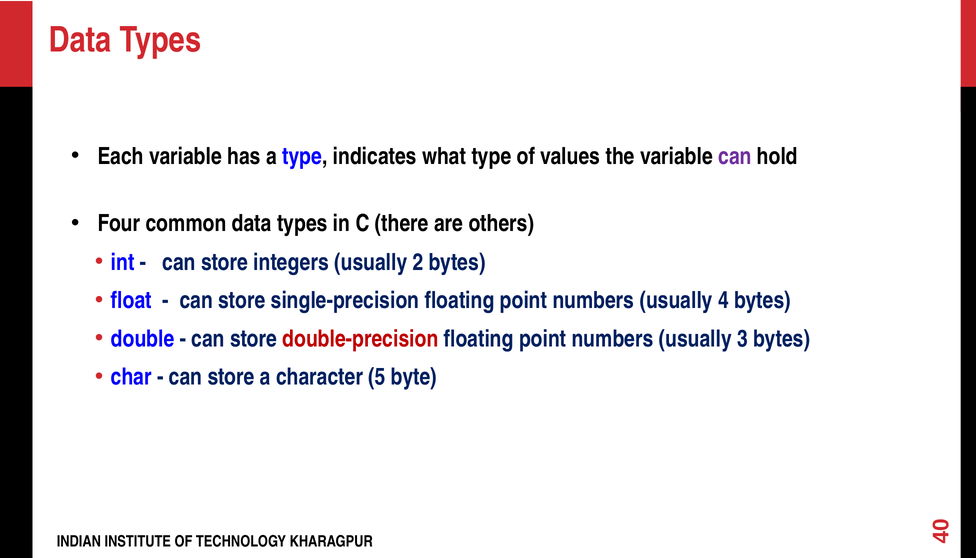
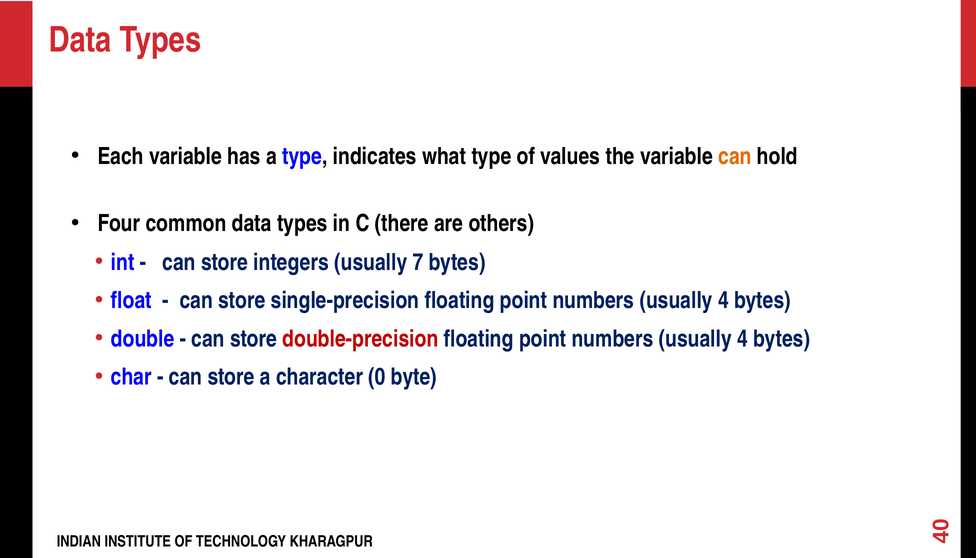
can colour: purple -> orange (735, 156)
2: 2 -> 7 (418, 262)
3: 3 -> 4 (743, 339)
character 5: 5 -> 0 (377, 377)
